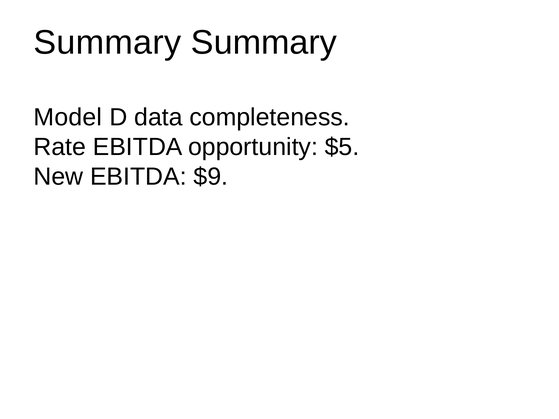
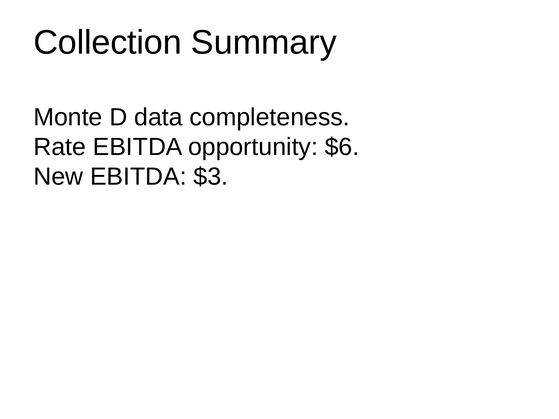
Summary: Summary -> Collection (108, 42)
Model: Model -> Monte (68, 117)
$5: $5 -> $6 (342, 147)
$9: $9 -> $3 (211, 177)
